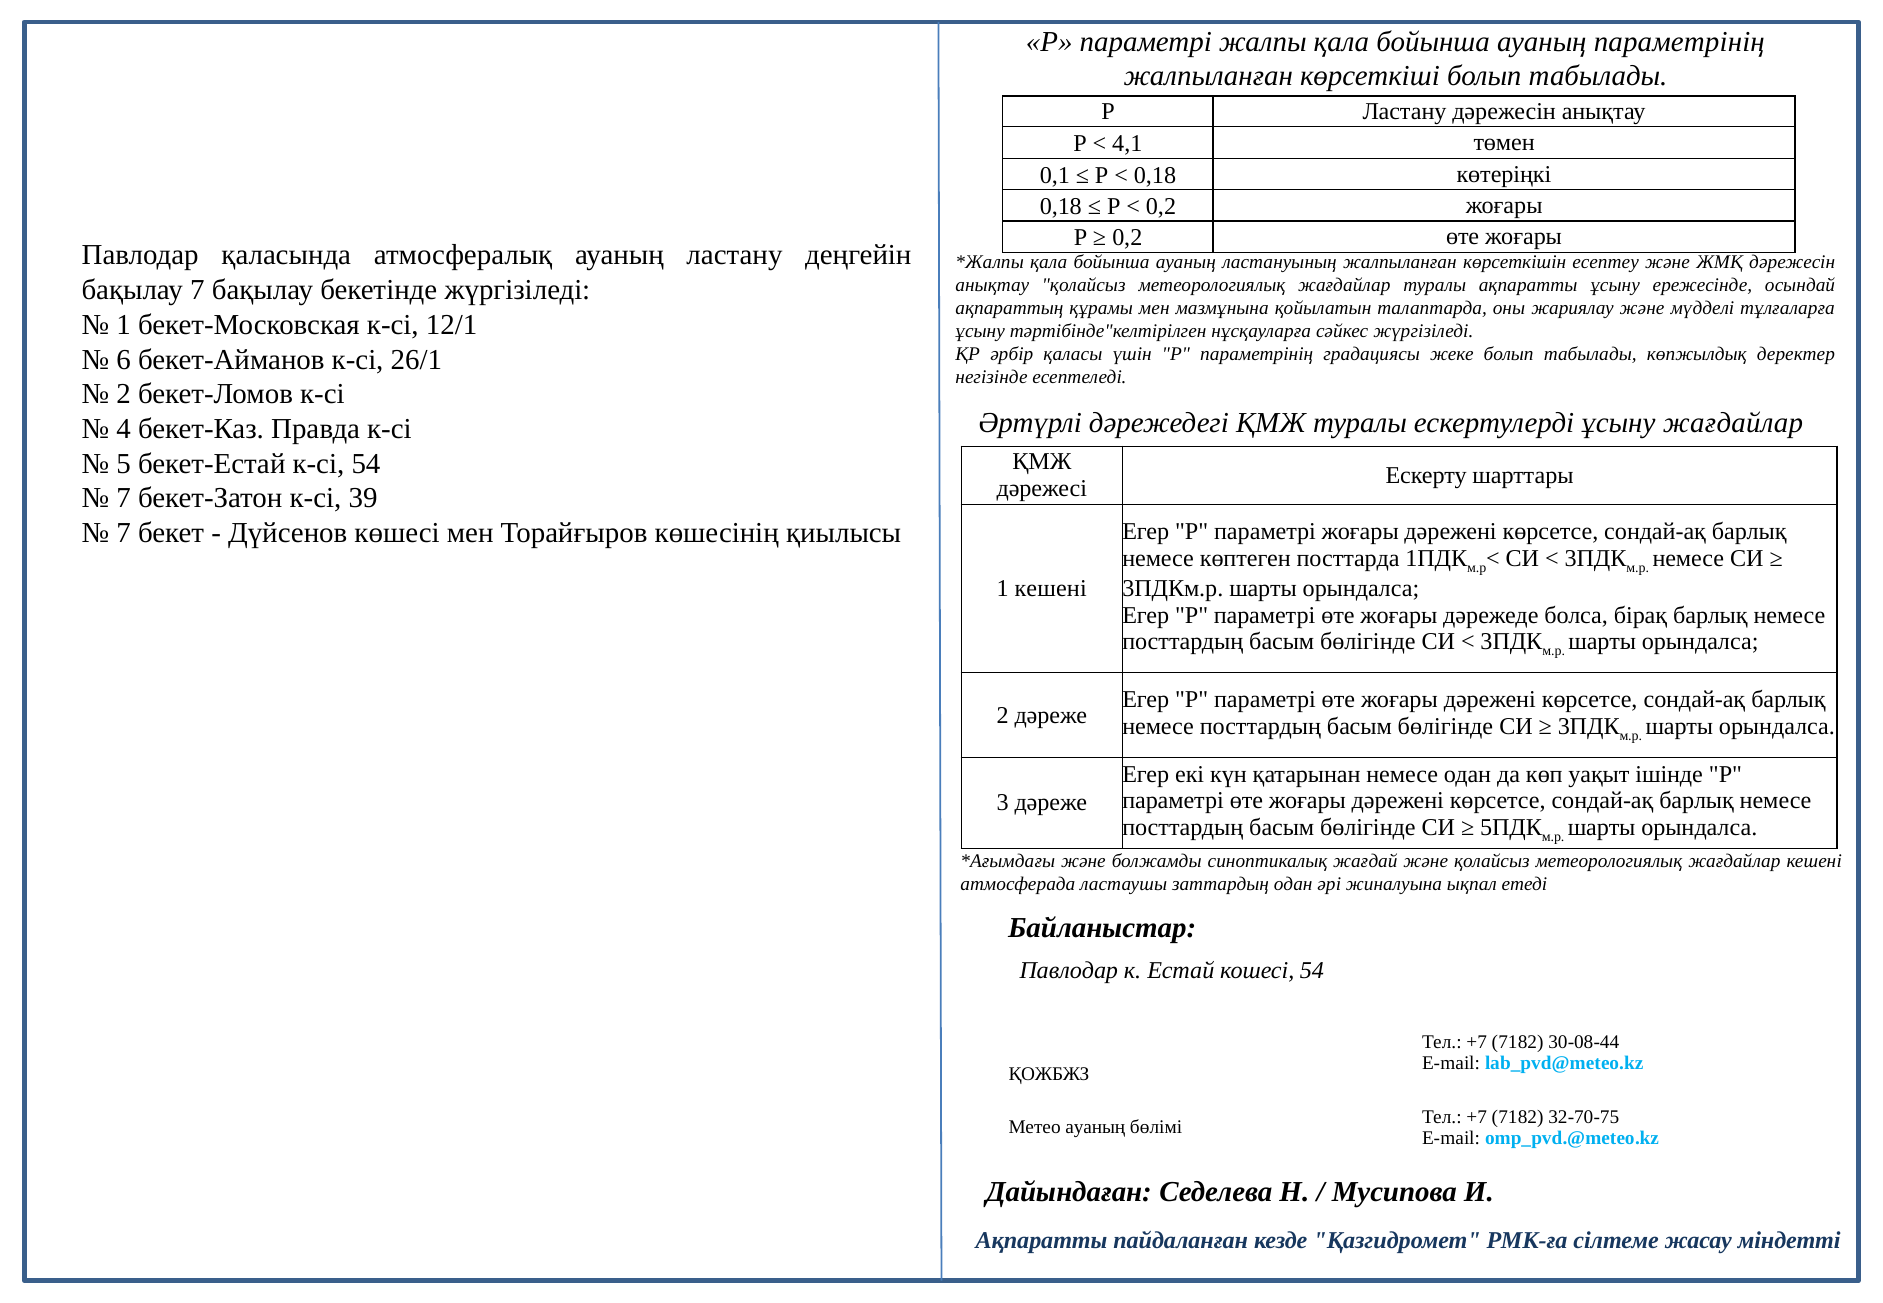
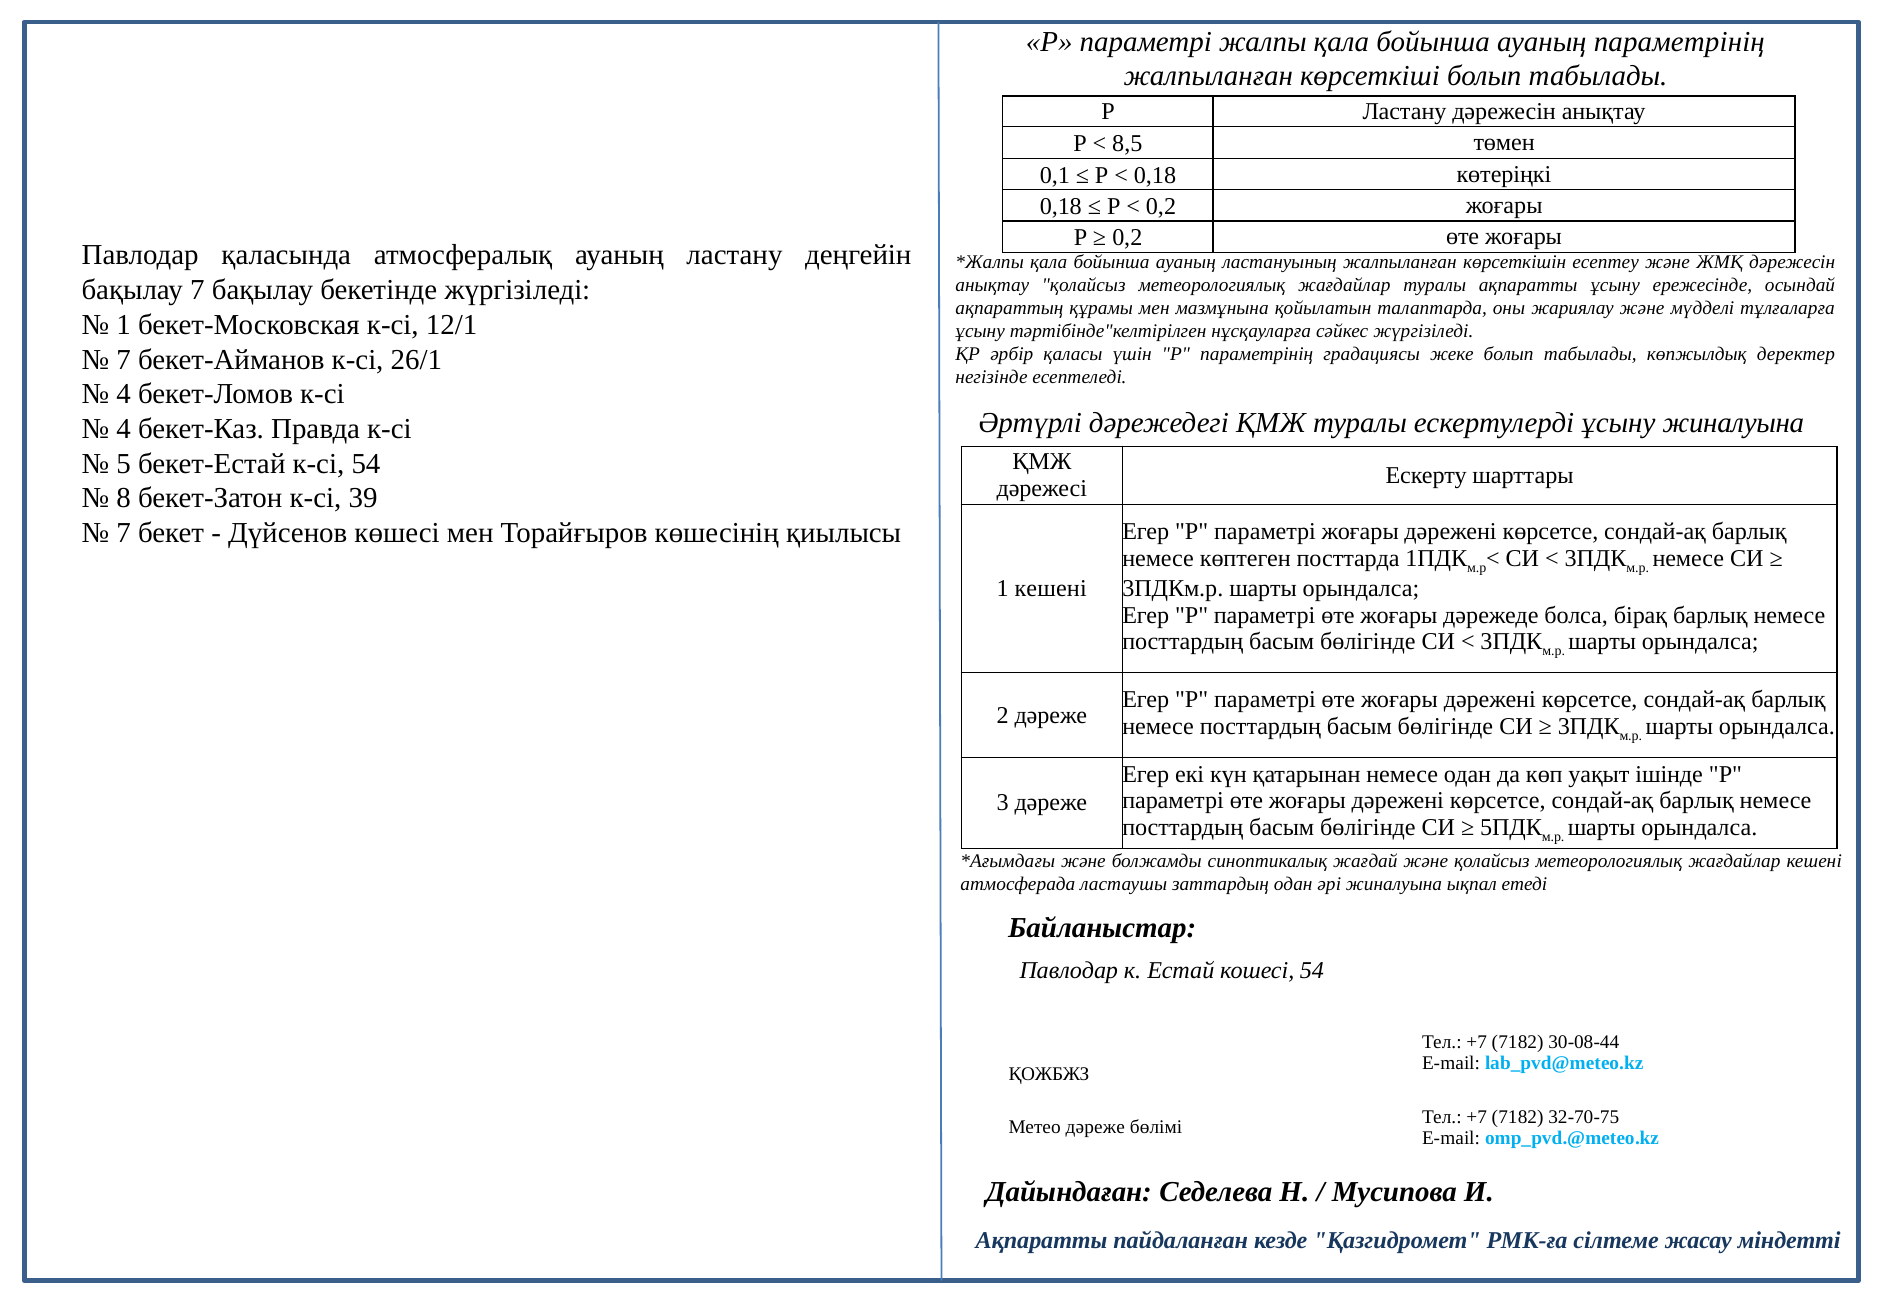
4,1: 4,1 -> 8,5 (1127, 144)
6: 6 -> 7 (124, 360)
2: 2 -> 4 (124, 394)
ұсыну жағдайлар: жағдайлар -> жиналуына (1733, 423)
7: 7 -> 8 (124, 499)
Метео ауаның: ауаның -> дәреже (1095, 1128)
